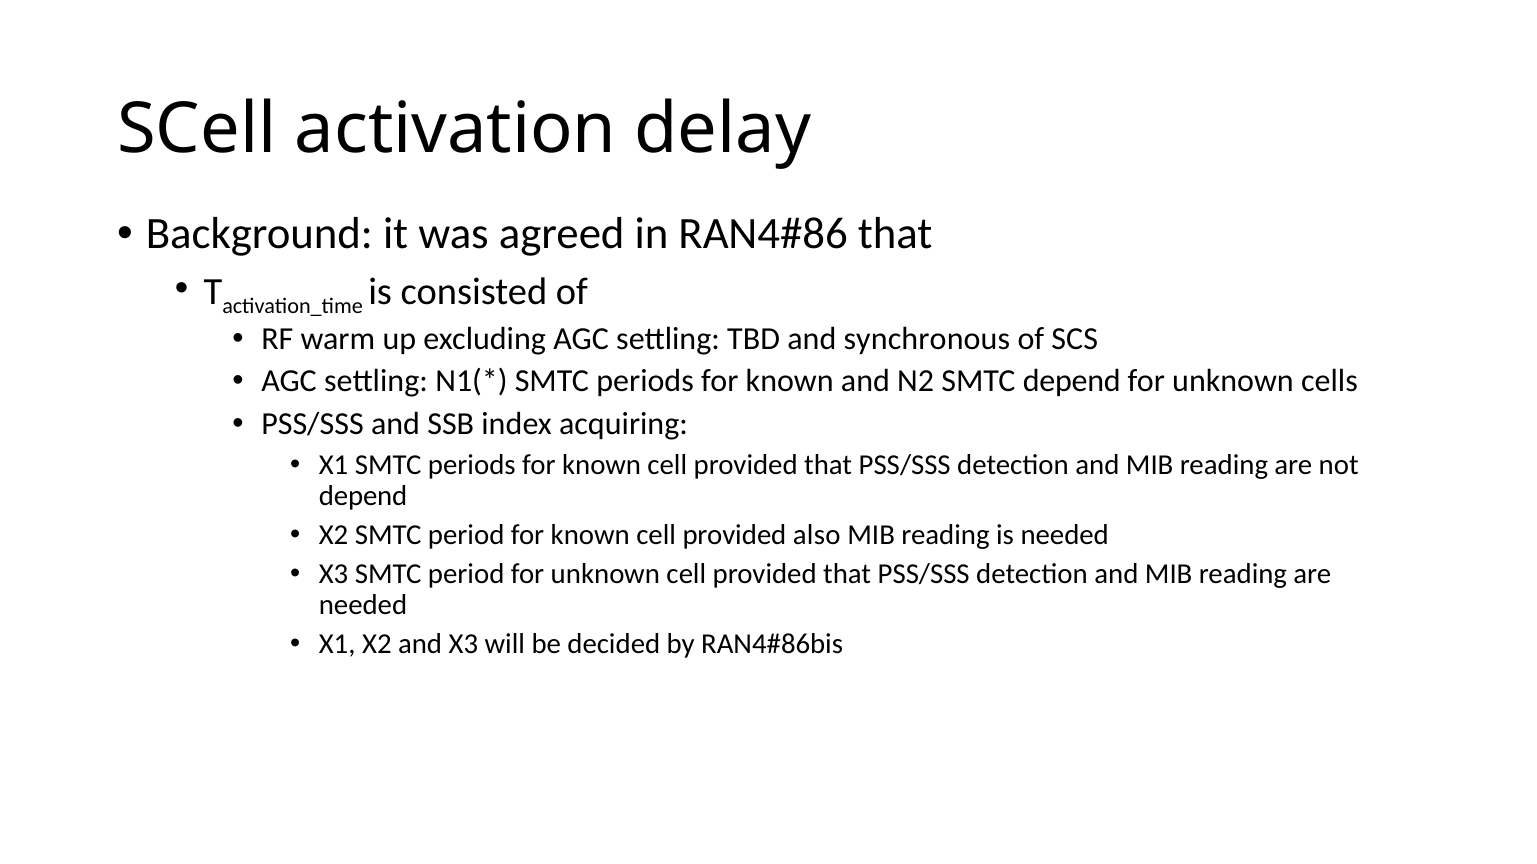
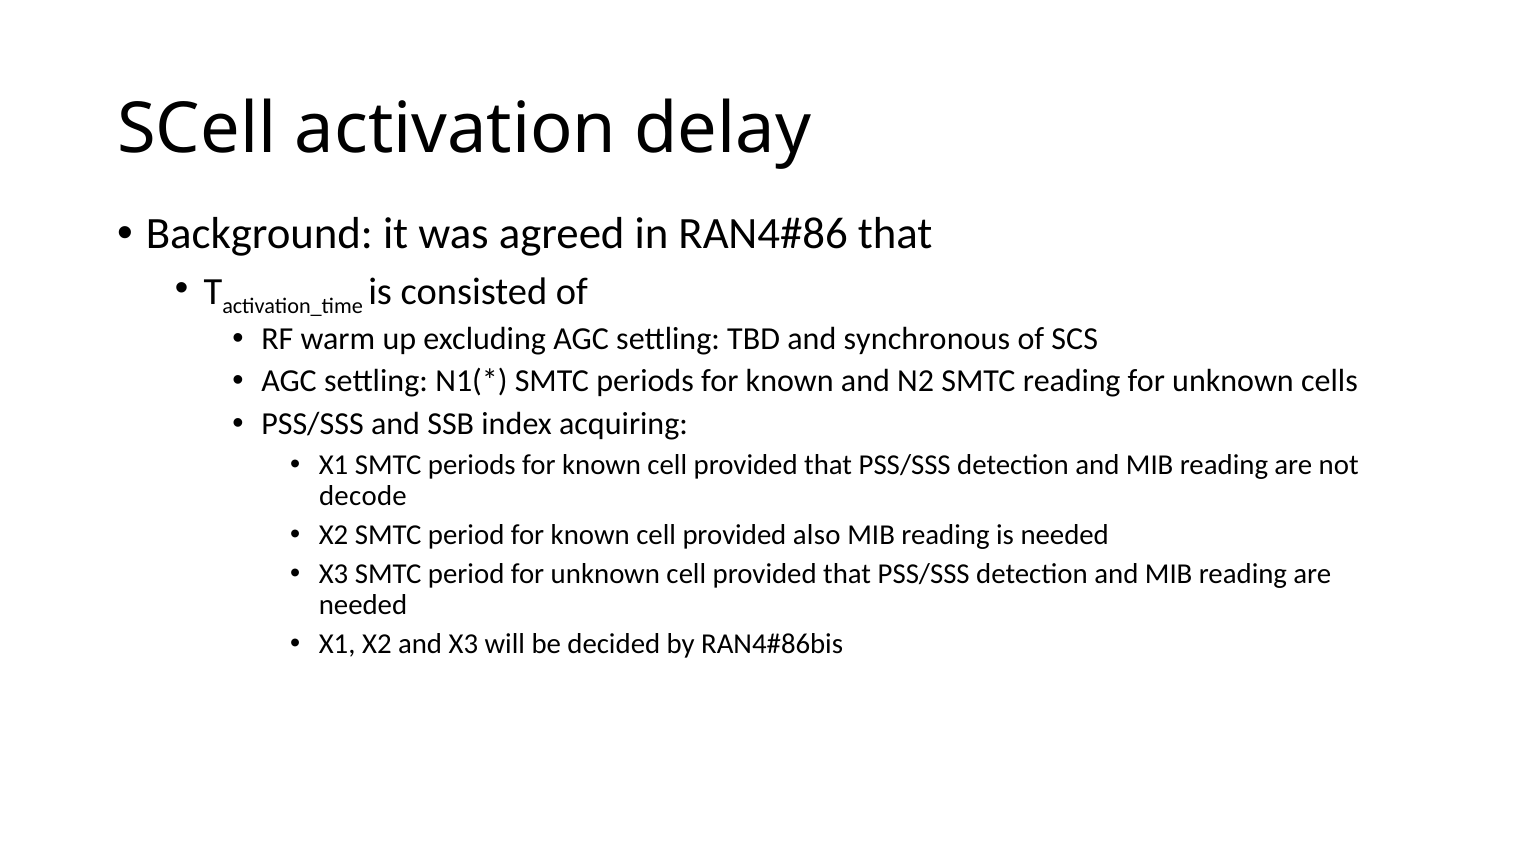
SMTC depend: depend -> reading (1072, 382)
depend: depend -> decode (363, 496)
